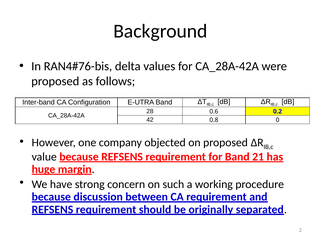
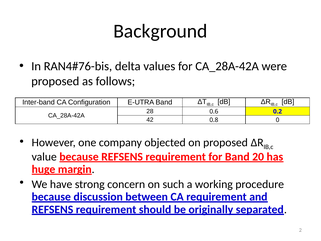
21: 21 -> 20 (258, 157)
